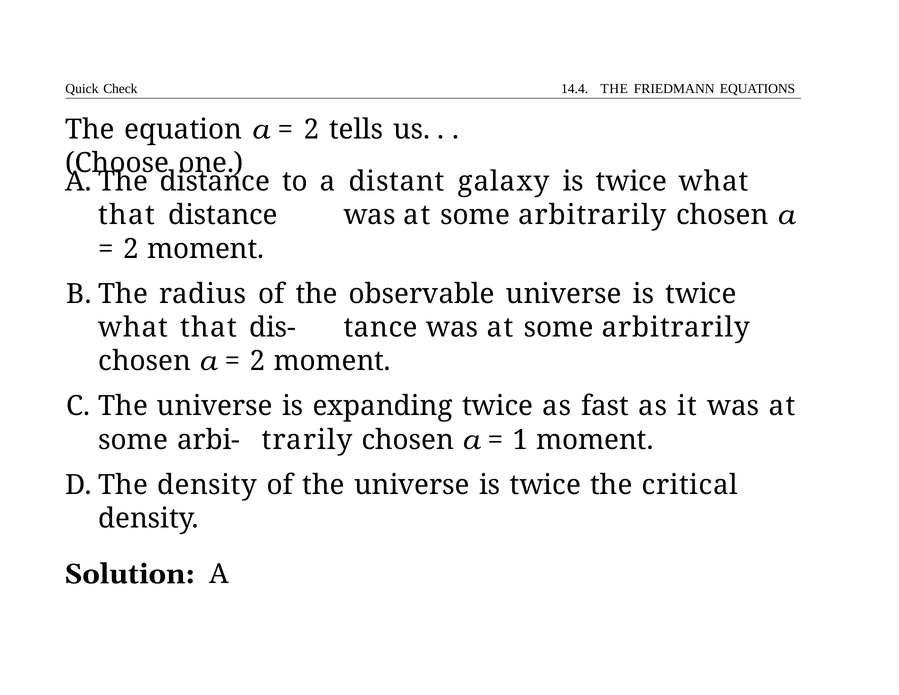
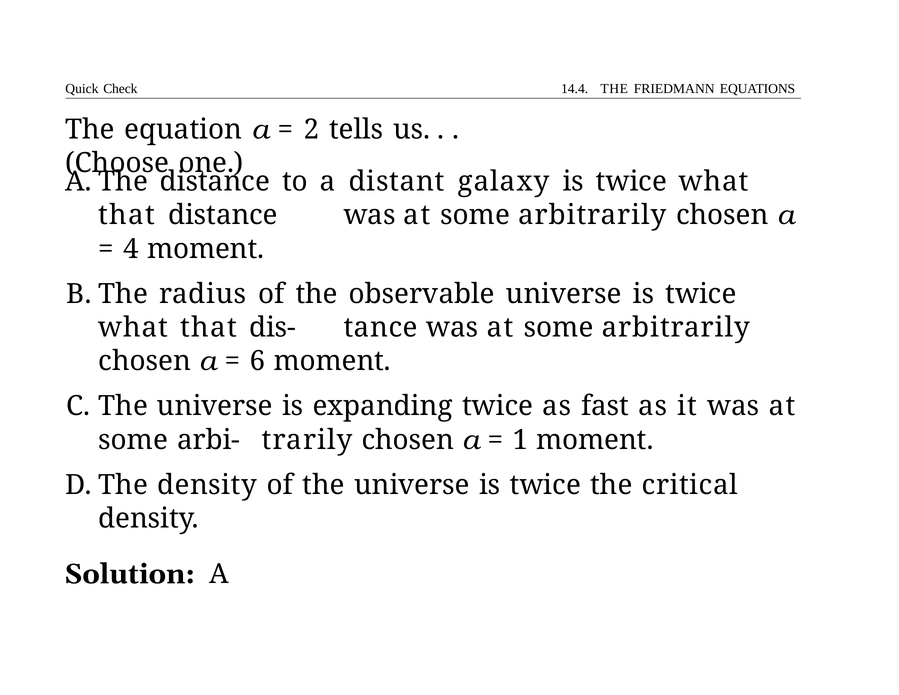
2: 2 -> 4 (131, 249)
2: 2 -> 6 (257, 361)
